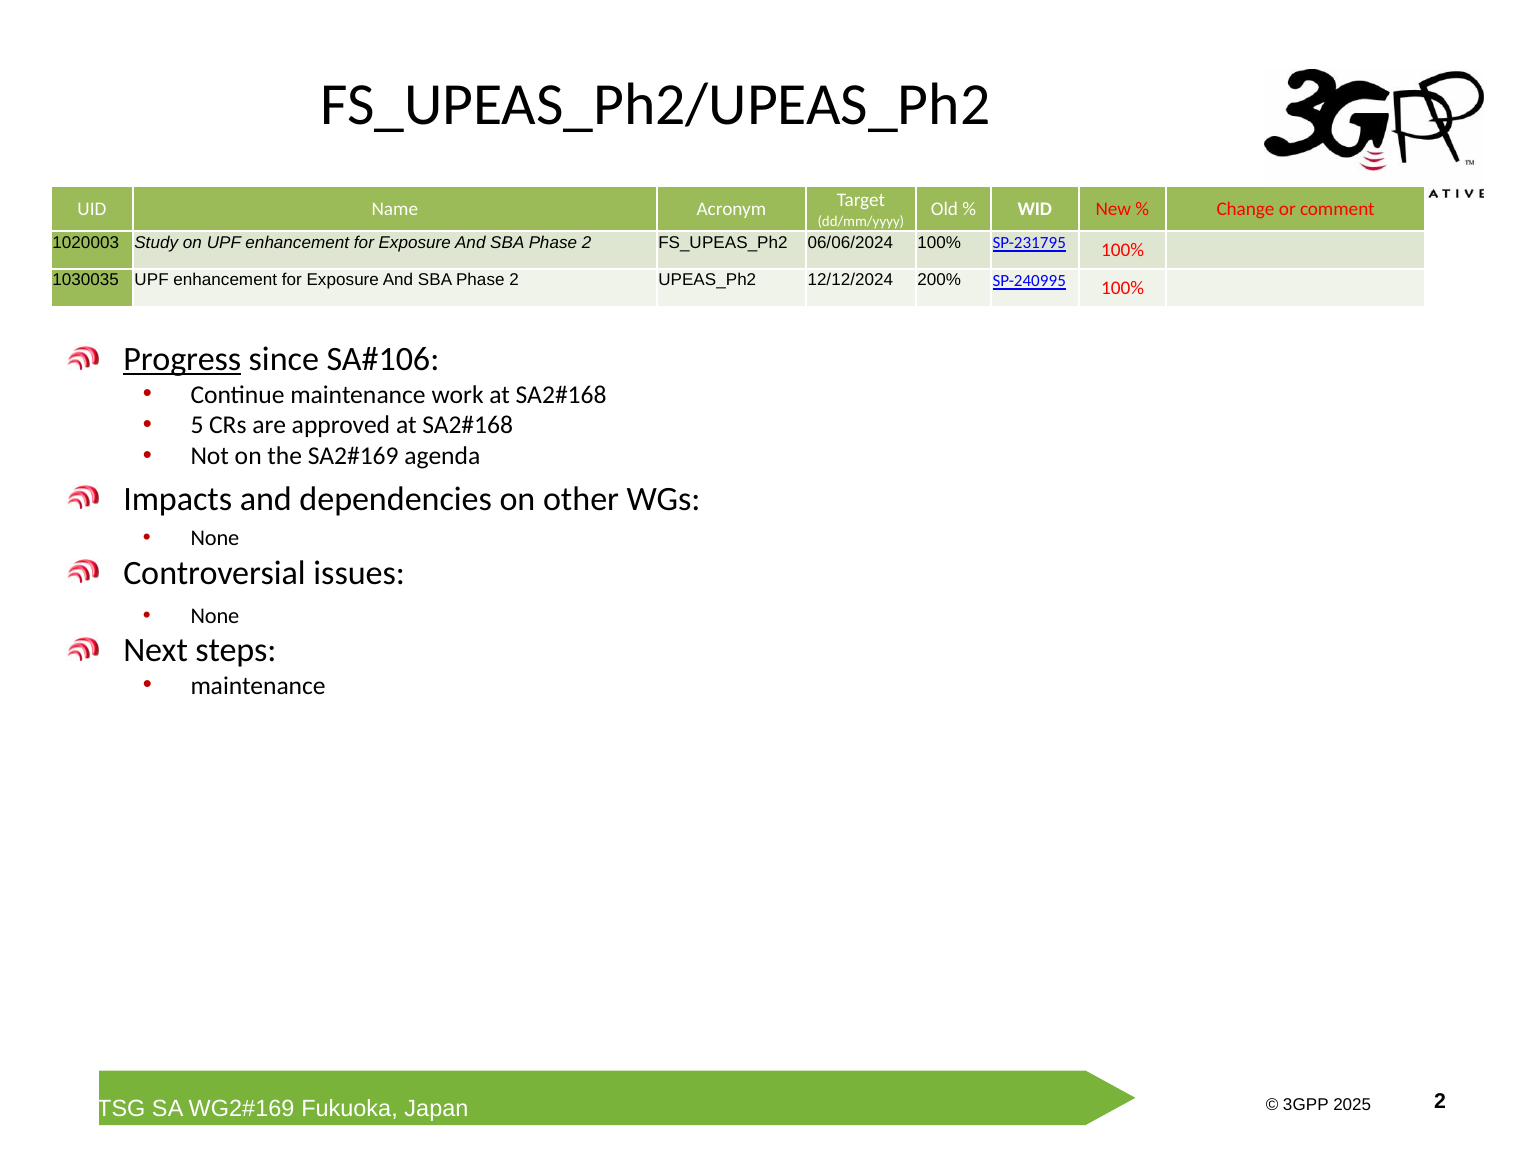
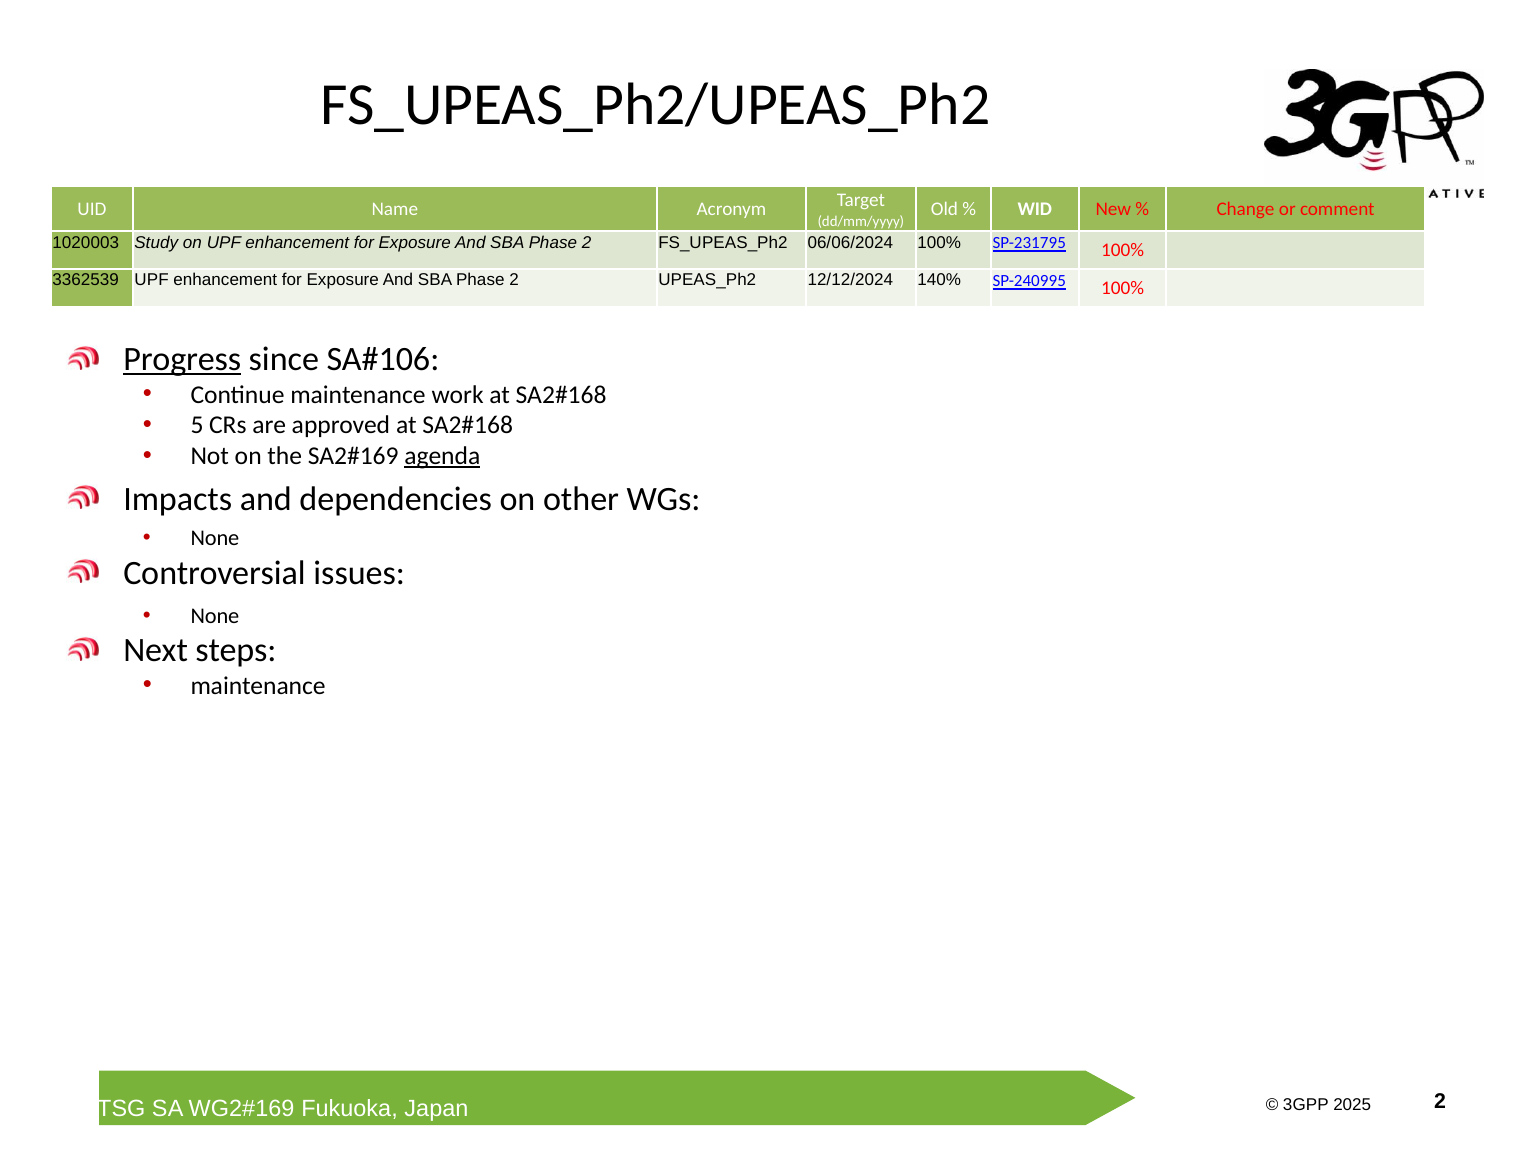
1030035: 1030035 -> 3362539 (86, 280)
200%: 200% -> 140% (939, 280)
agenda underline: none -> present (442, 456)
